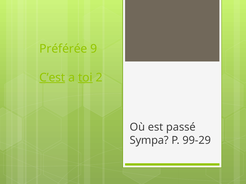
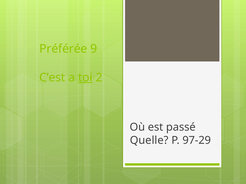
C’est underline: present -> none (52, 78)
Sympa: Sympa -> Quelle (149, 141)
99-29: 99-29 -> 97-29 (197, 141)
